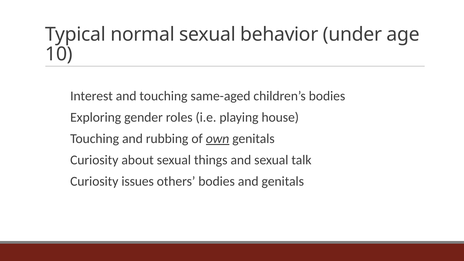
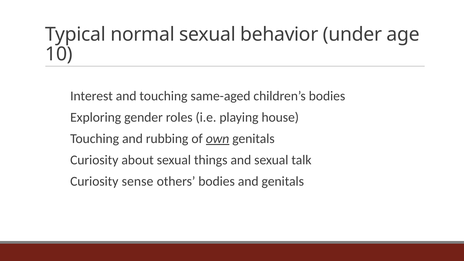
issues: issues -> sense (138, 181)
